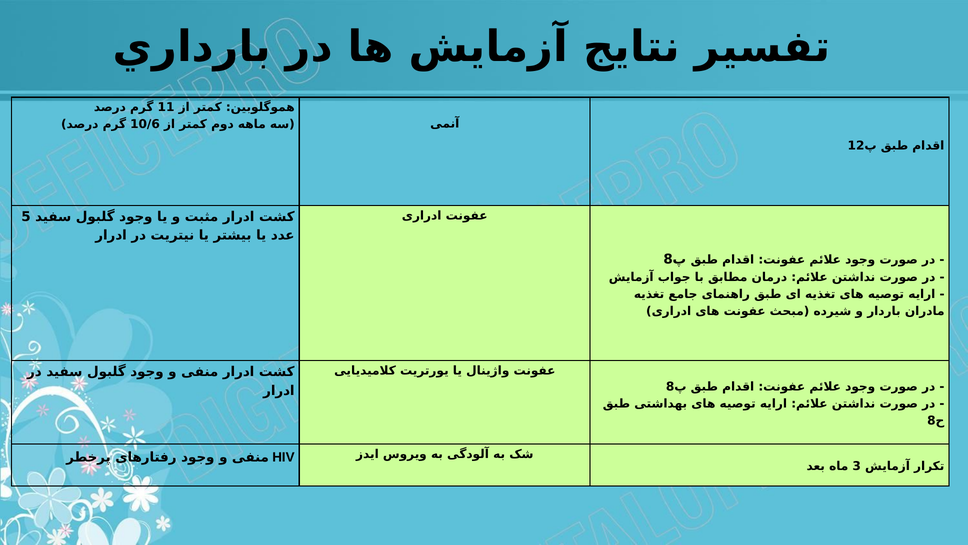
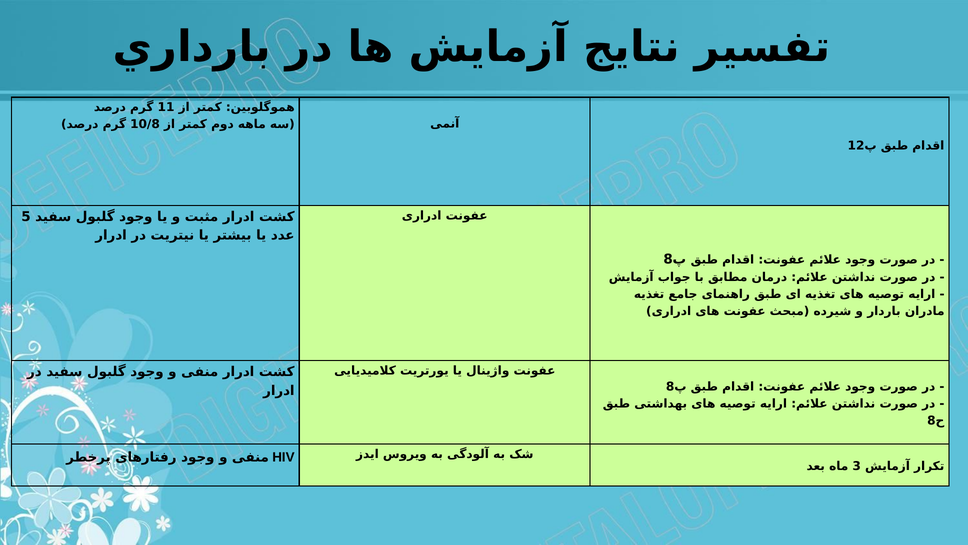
10/6: 10/6 -> 10/8 (145, 124)
